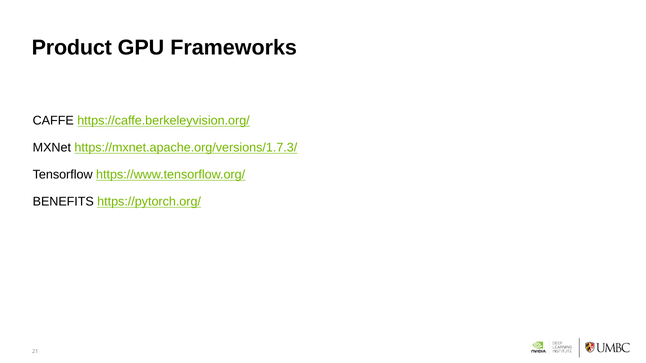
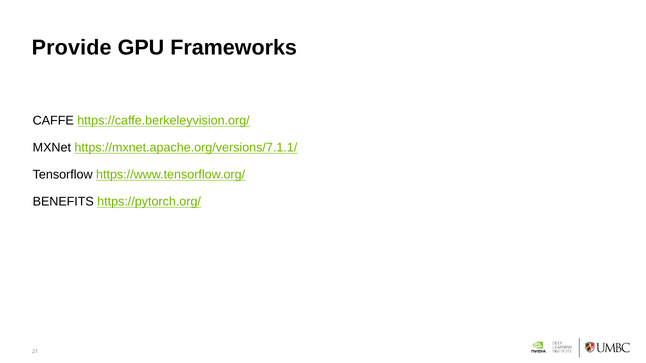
Product: Product -> Provide (72, 48)
https://mxnet.apache.org/versions/1.7.3/: https://mxnet.apache.org/versions/1.7.3/ -> https://mxnet.apache.org/versions/7.1.1/ (186, 148)
